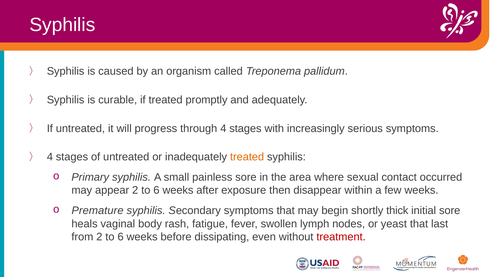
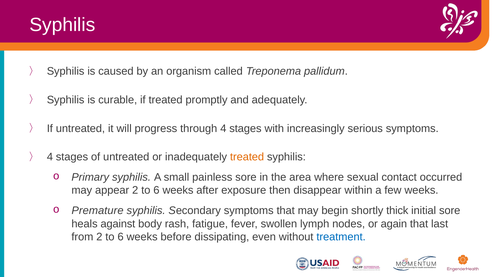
vaginal: vaginal -> against (118, 224)
yeast: yeast -> again (394, 224)
treatment colour: red -> blue (341, 237)
